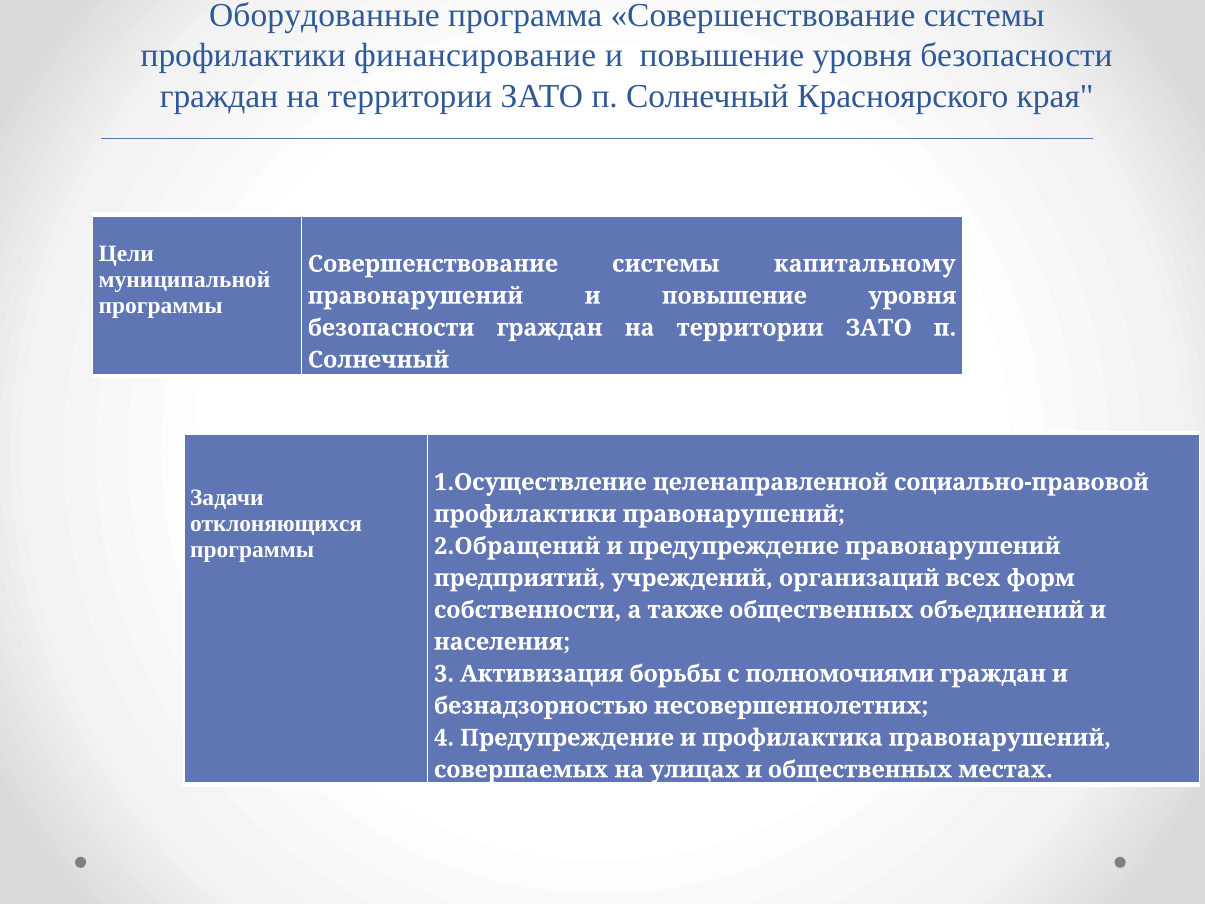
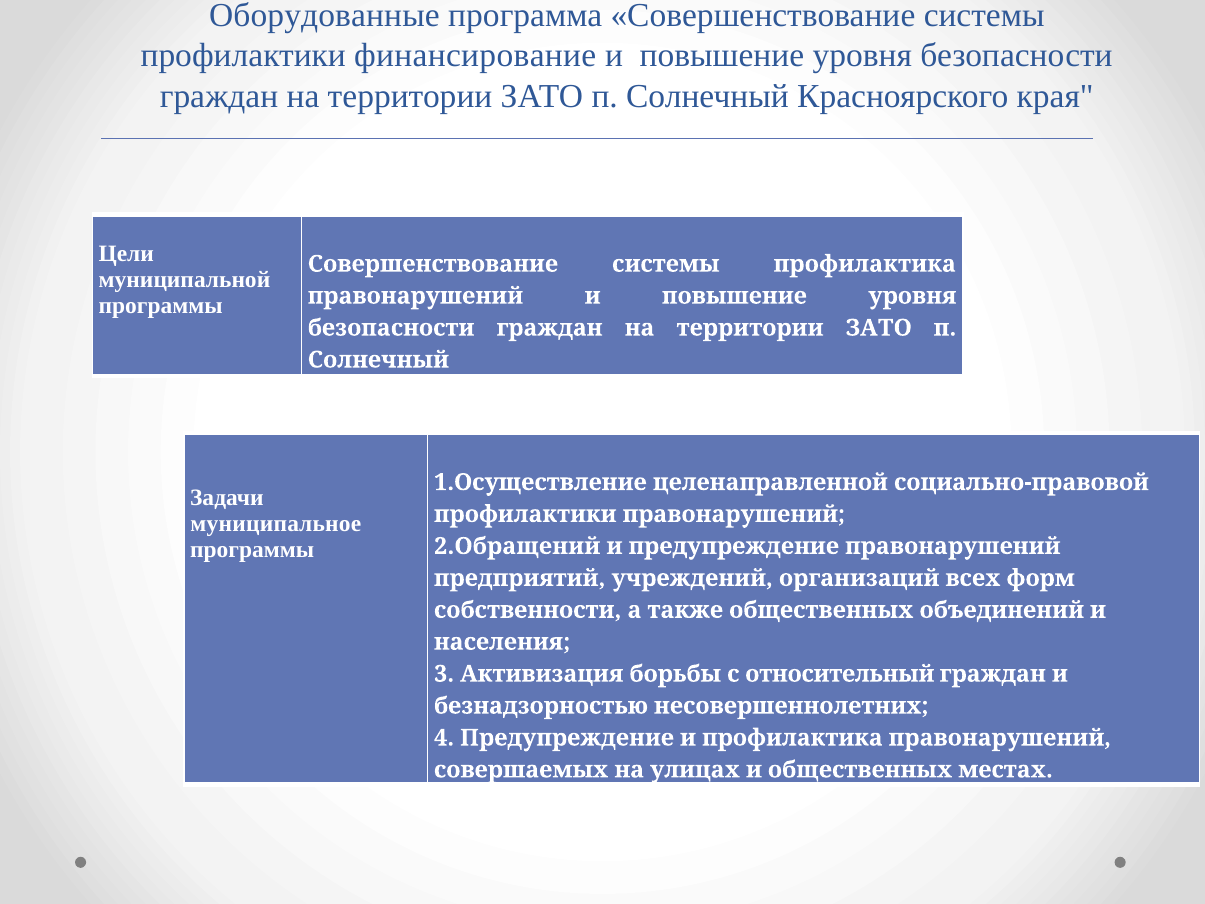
системы капитальному: капитальному -> профилактика (865, 264)
отклоняющихся: отклоняющихся -> муниципальное (276, 524)
полномочиями: полномочиями -> относительный (840, 674)
